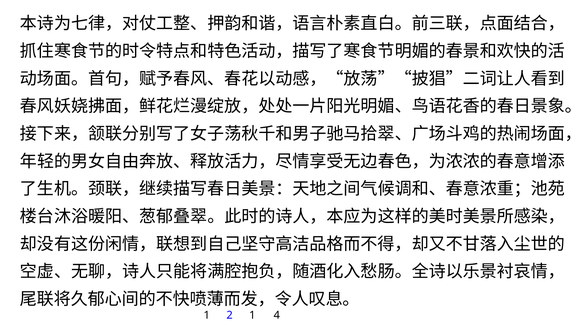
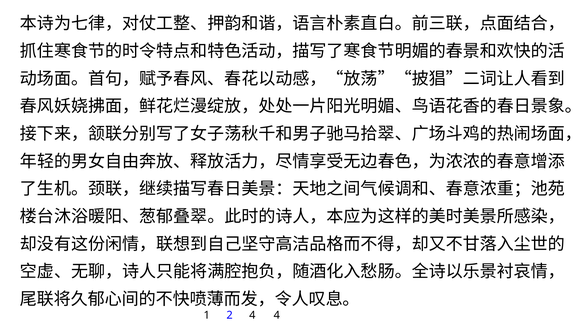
2 1: 1 -> 4 (252, 315)
